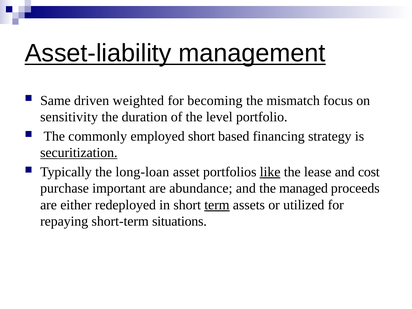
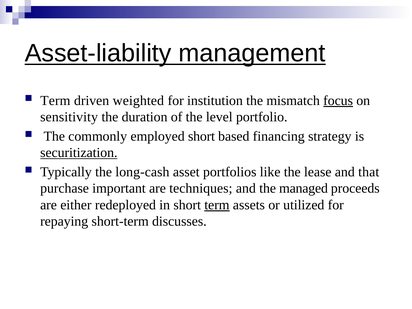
Same: Same -> Term (55, 101)
becoming: becoming -> institution (215, 101)
focus underline: none -> present (338, 101)
long-loan: long-loan -> long-cash (142, 172)
like underline: present -> none (270, 172)
cost: cost -> that (369, 172)
abundance: abundance -> techniques (201, 188)
situations: situations -> discusses (179, 221)
